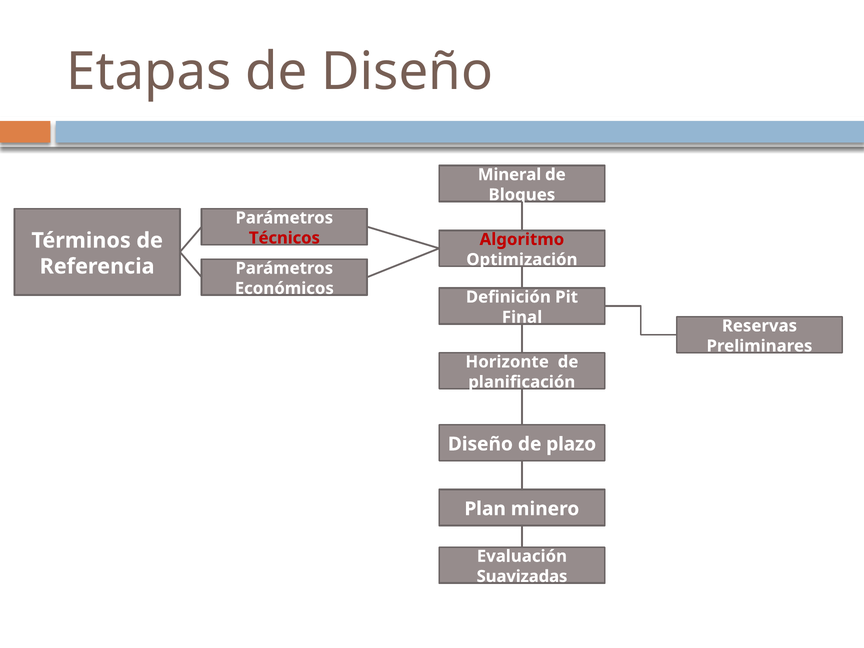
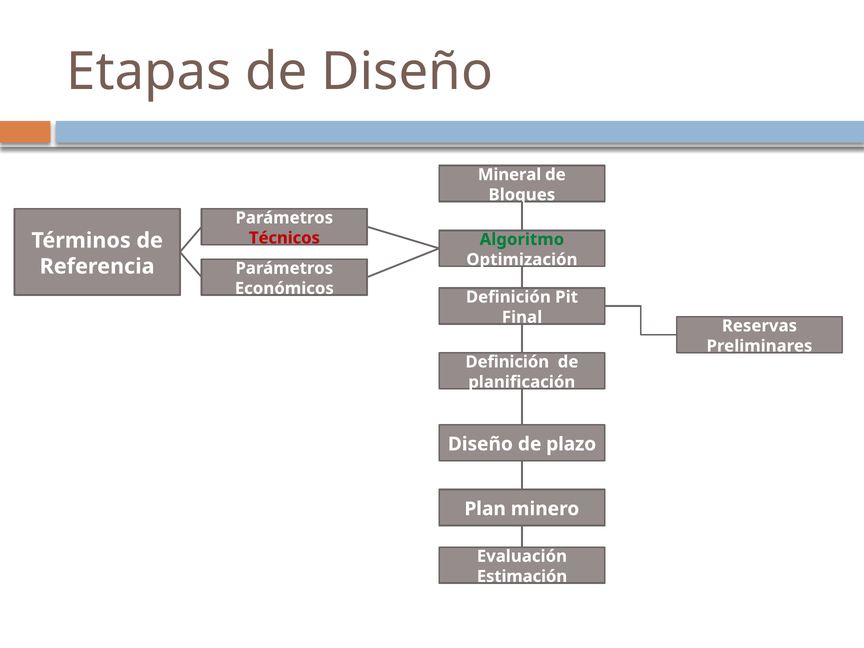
Algoritmo colour: red -> green (522, 239)
Horizonte: Horizonte -> Definición (507, 362)
Suavizadas: Suavizadas -> Estimación (522, 576)
